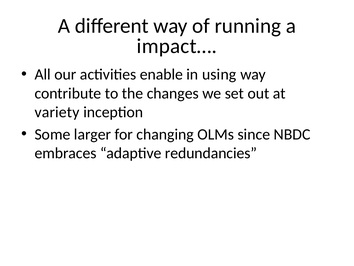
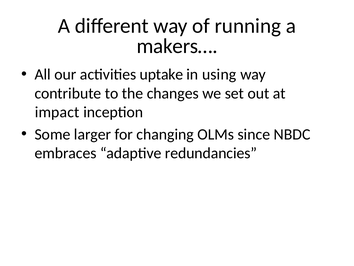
impact…: impact… -> makers… (177, 46)
enable: enable -> uptake (161, 74)
variety: variety -> impact (57, 112)
